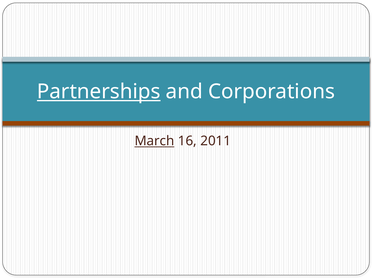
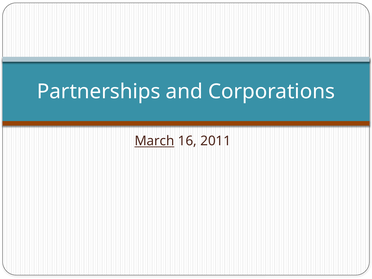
Partnerships underline: present -> none (99, 92)
